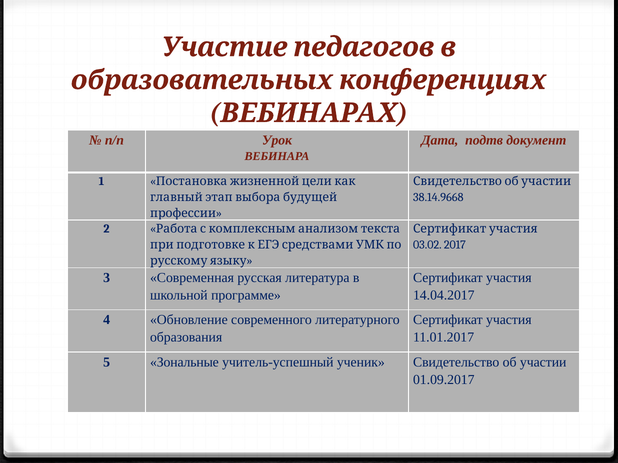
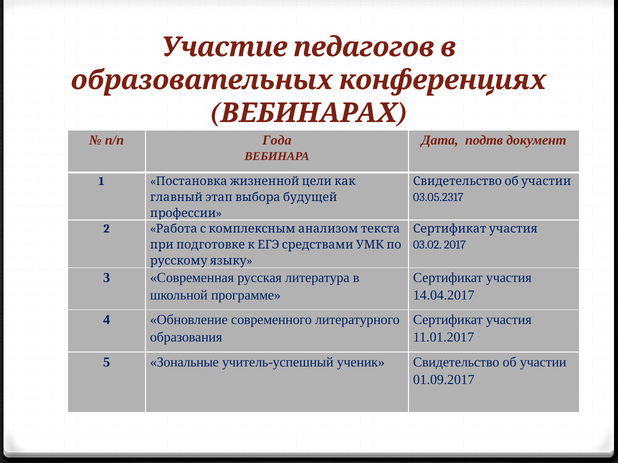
Урок: Урок -> Года (277, 140)
38.14.9668: 38.14.9668 -> 03.05.2317 (438, 197)
